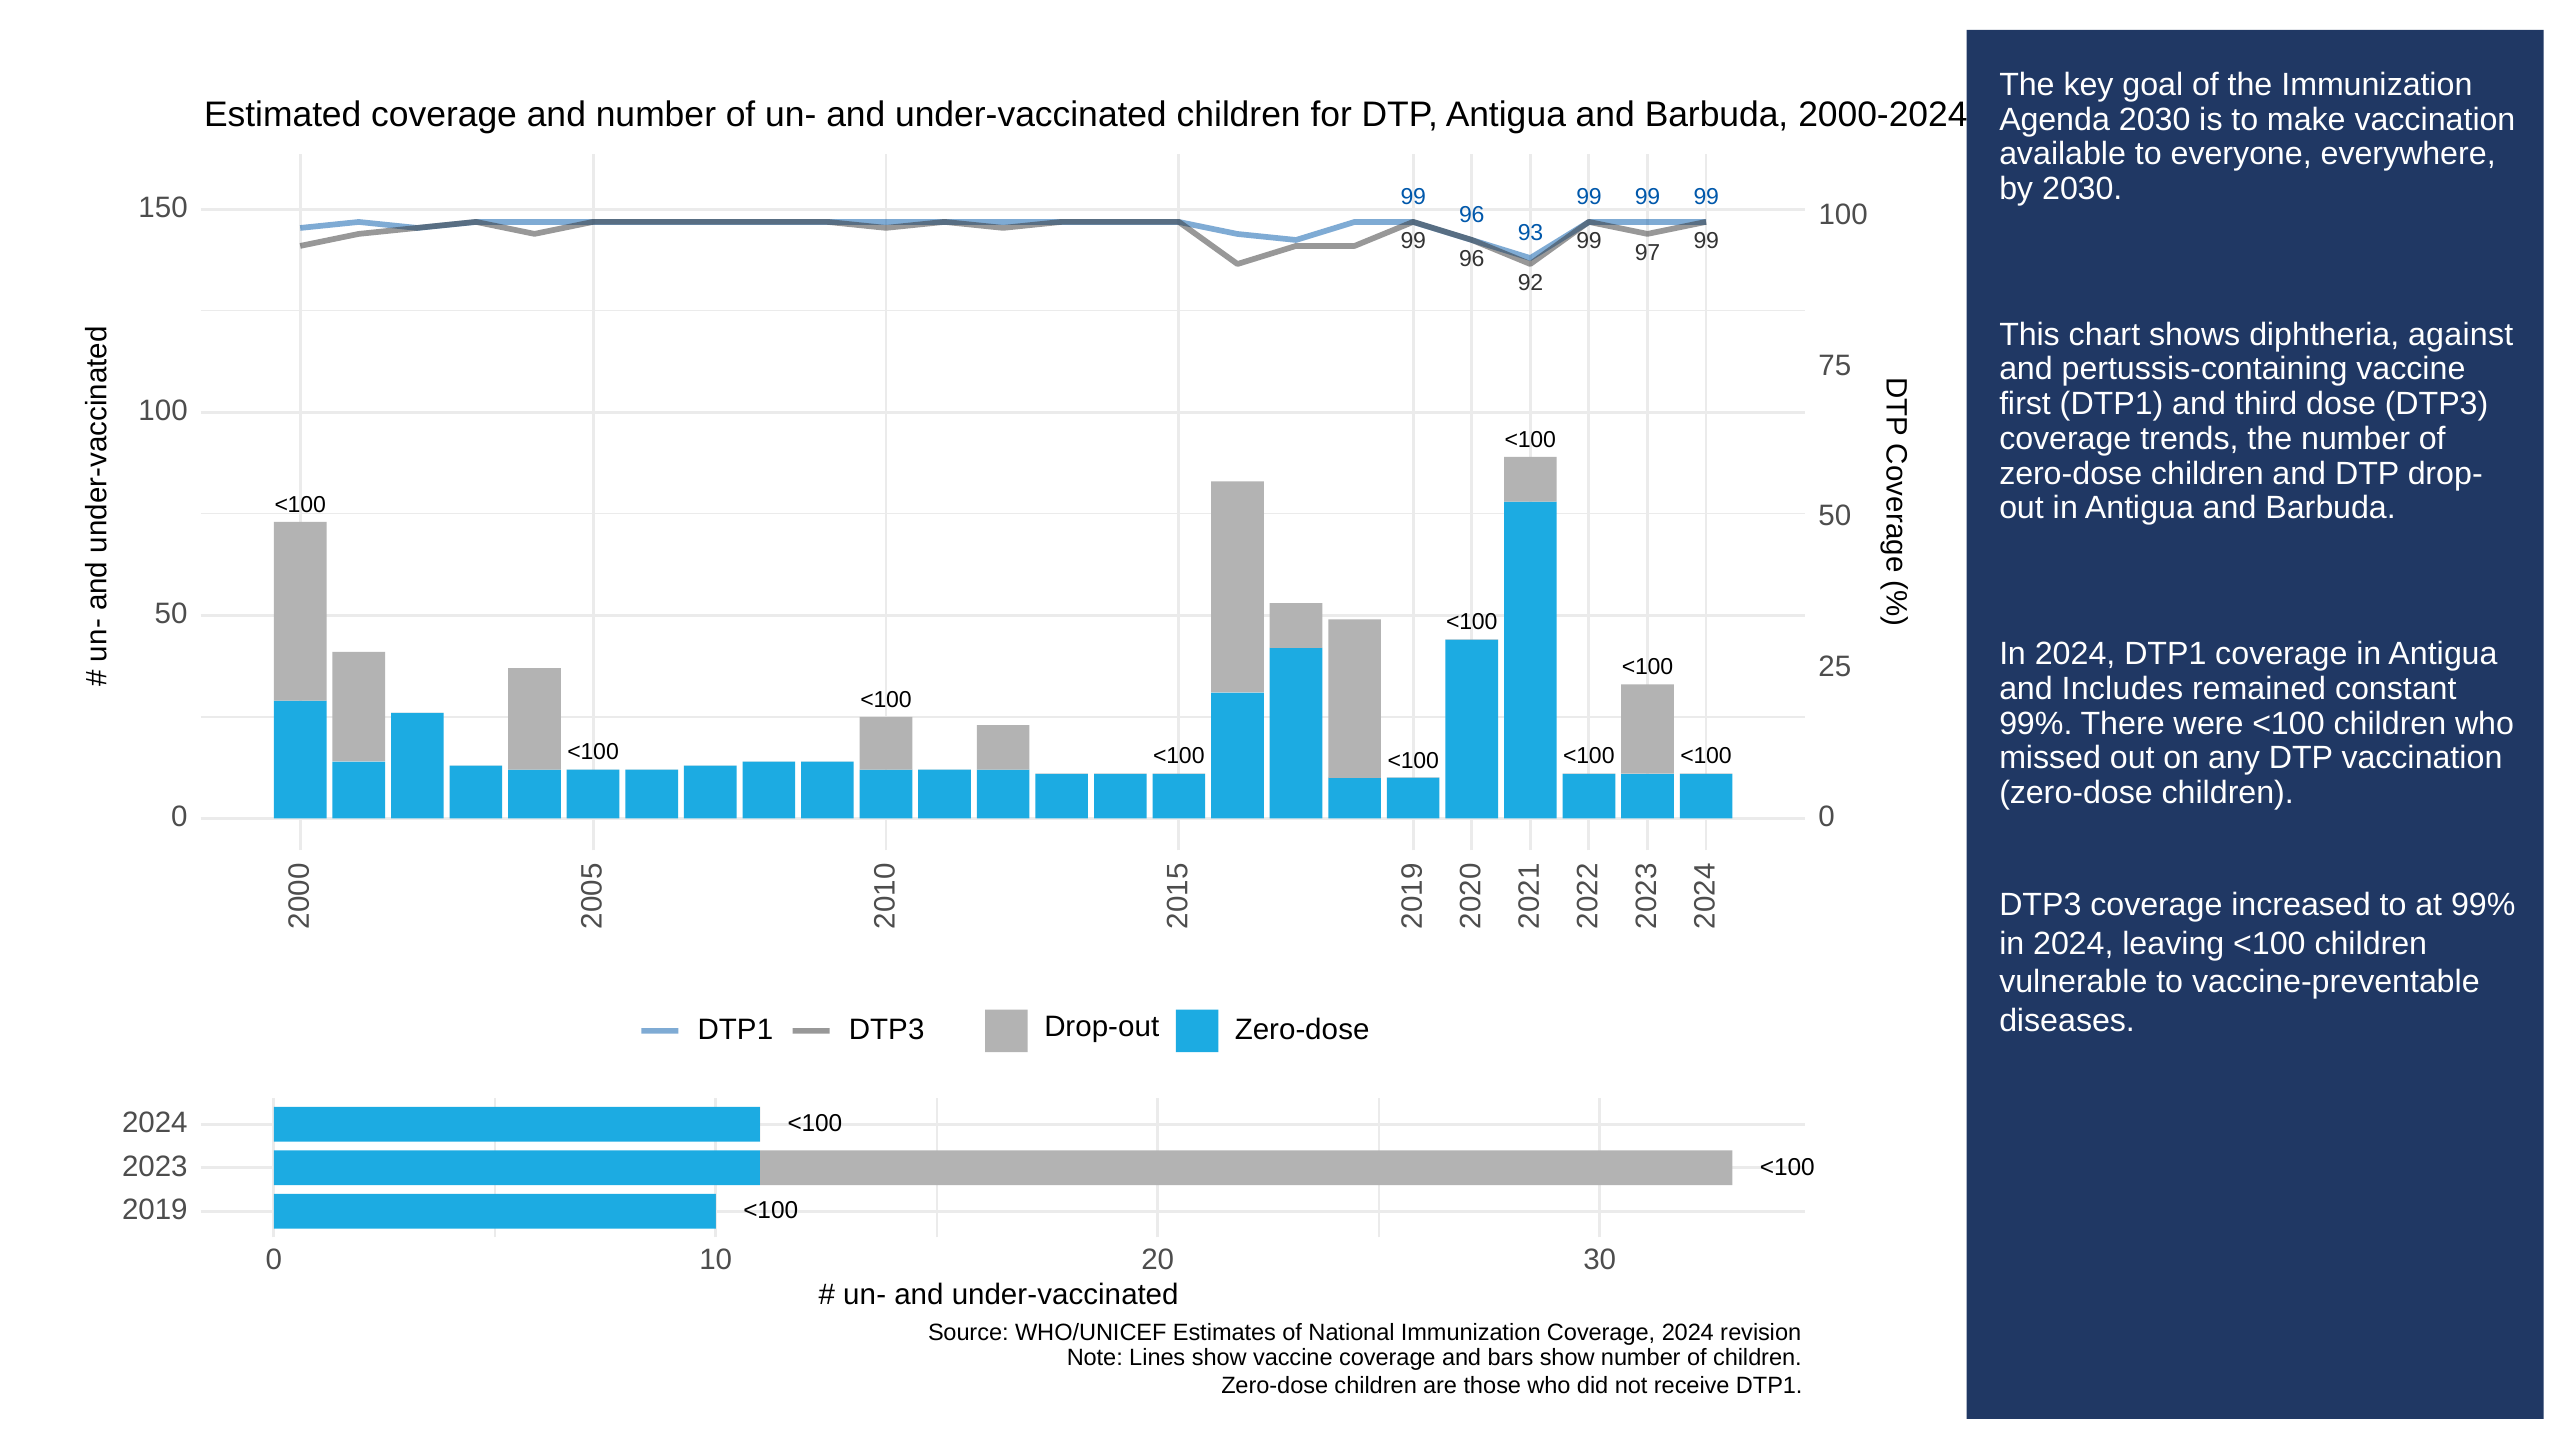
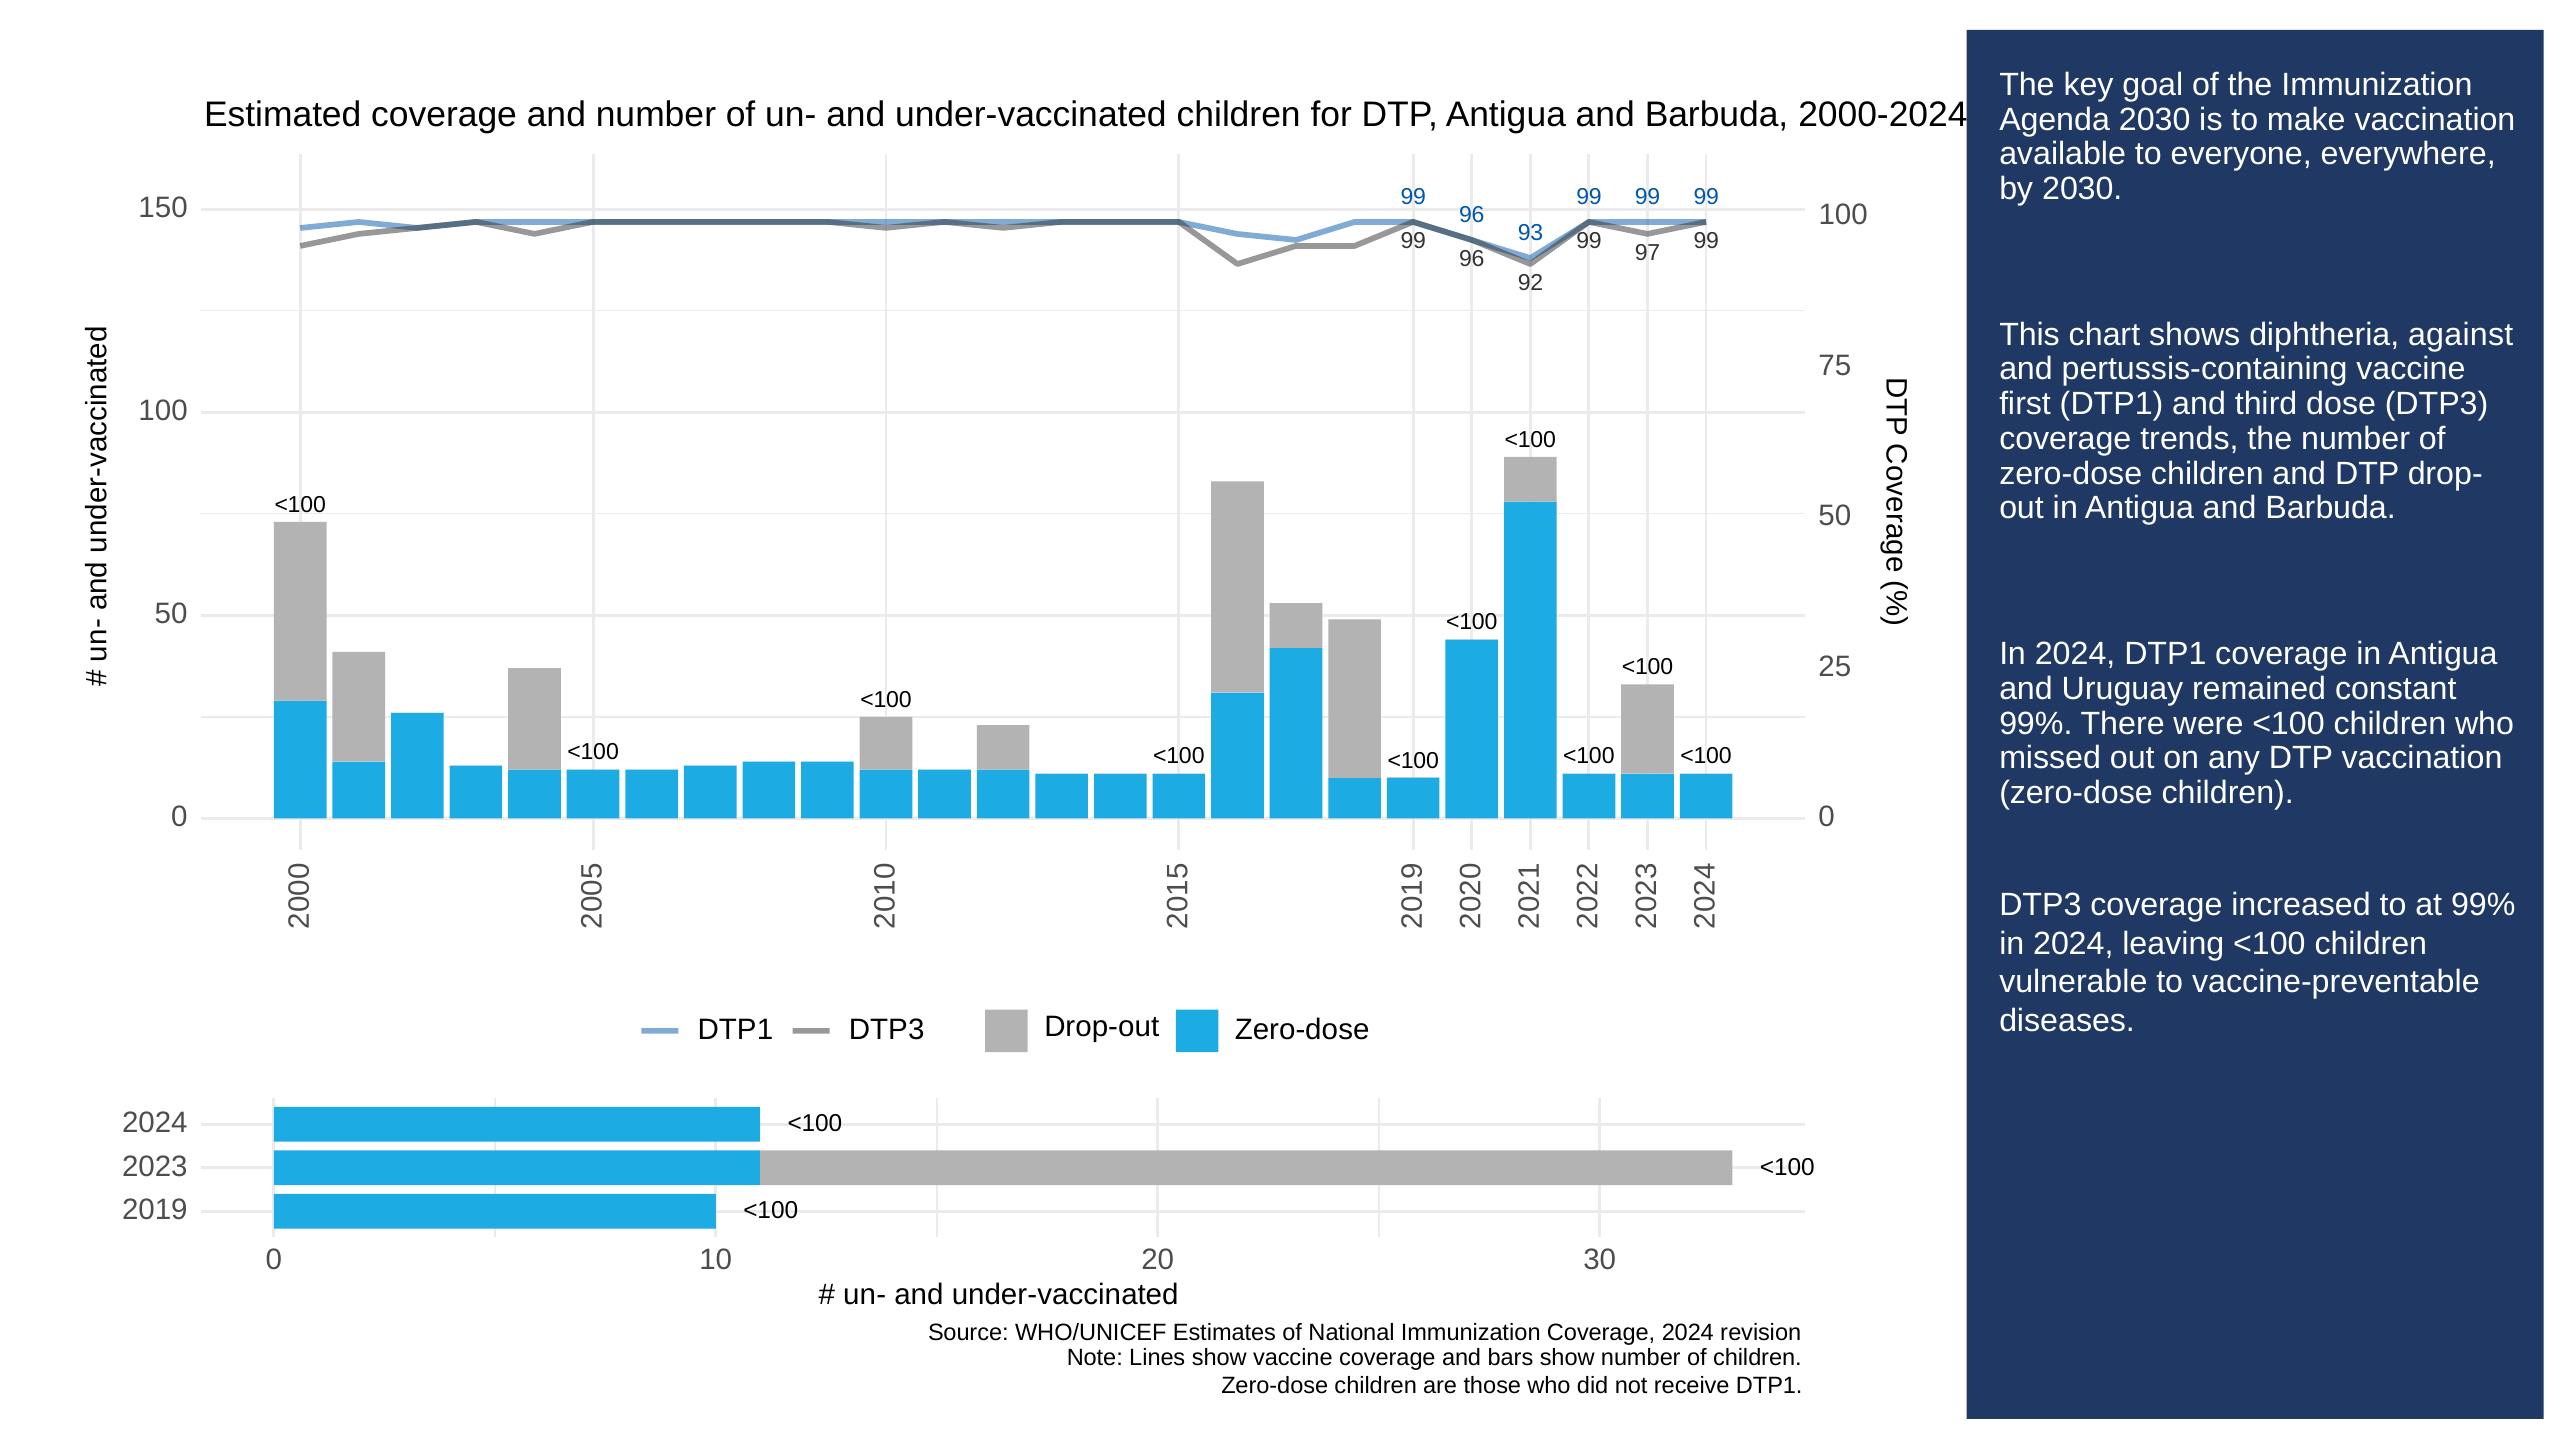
Includes: Includes -> Uruguay (2122, 689)
